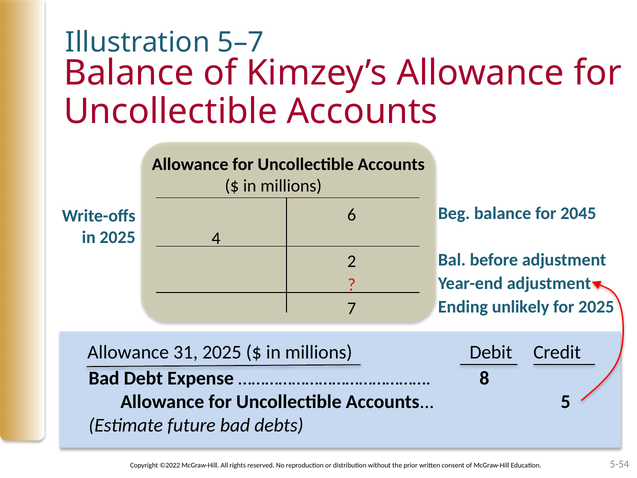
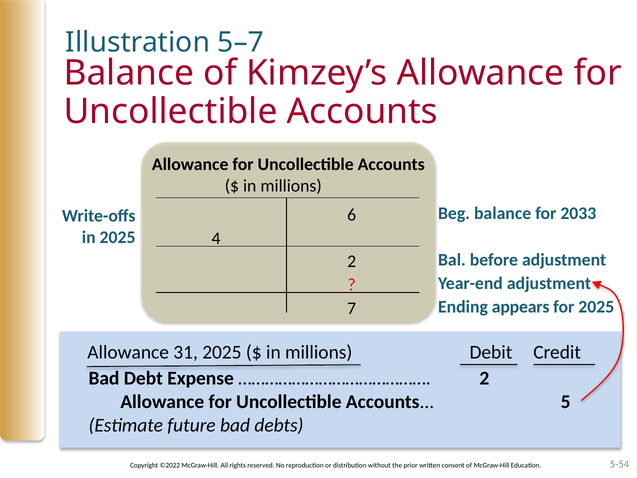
2045: 2045 -> 2033 (578, 213)
unlikely: unlikely -> appears (521, 307)
8: 8 -> 2 (484, 378)
